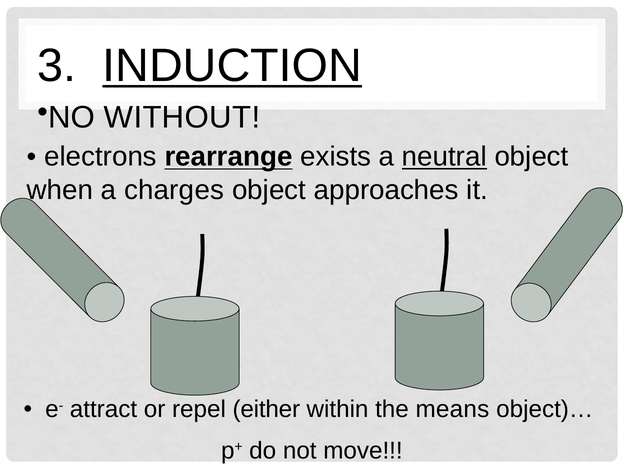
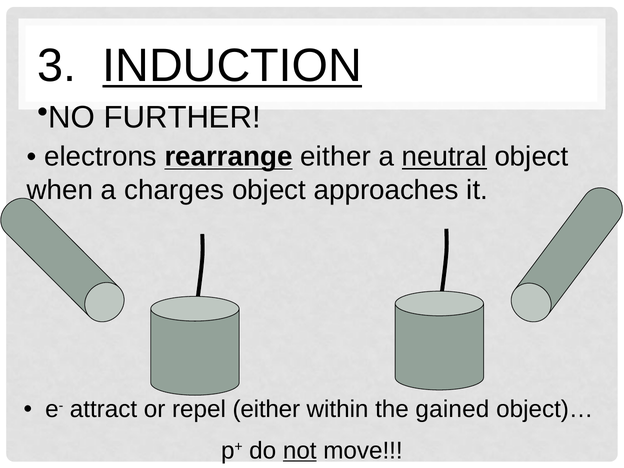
WITHOUT: WITHOUT -> FURTHER (182, 118)
rearrange exists: exists -> either (336, 157)
means: means -> gained (452, 409)
not underline: none -> present (300, 451)
